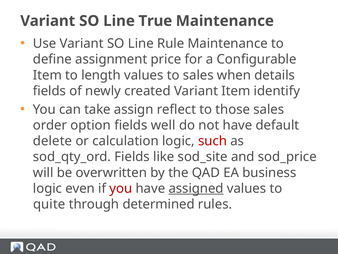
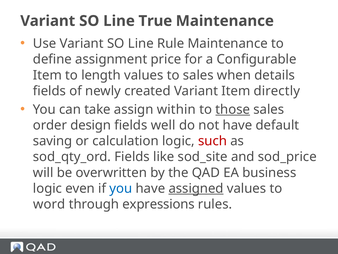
identify: identify -> directly (277, 91)
reflect: reflect -> within (176, 109)
those underline: none -> present (233, 109)
option: option -> design (91, 125)
delete: delete -> saving (53, 141)
you colour: red -> blue (121, 188)
quite: quite -> word (49, 204)
determined: determined -> expressions (159, 204)
